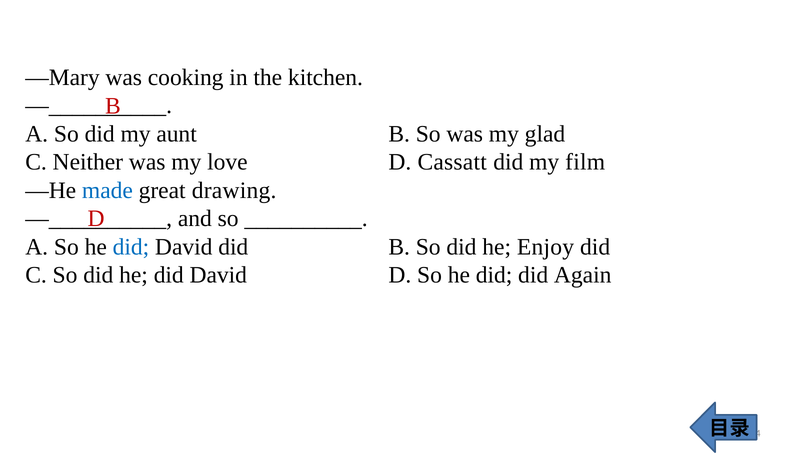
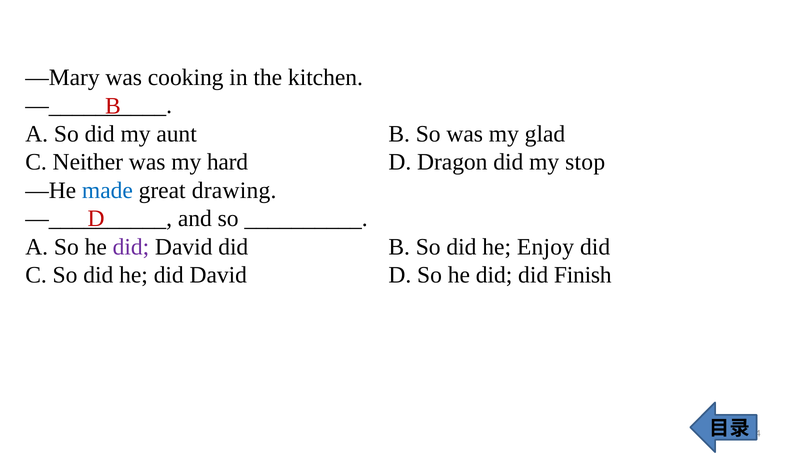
love: love -> hard (227, 162)
Cassatt: Cassatt -> Dragon (452, 162)
film: film -> stop (585, 162)
did colour: blue -> purple (131, 247)
Again: Again -> Finish (583, 275)
